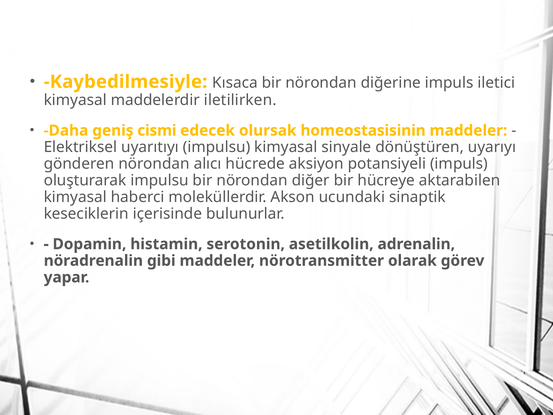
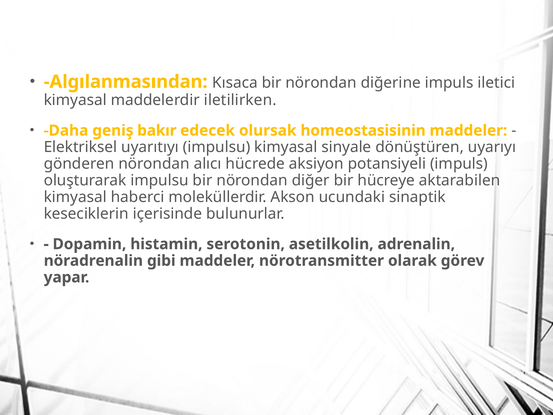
Kaybedilmesiyle: Kaybedilmesiyle -> Algılanmasından (126, 82)
cismi: cismi -> bakır (157, 130)
